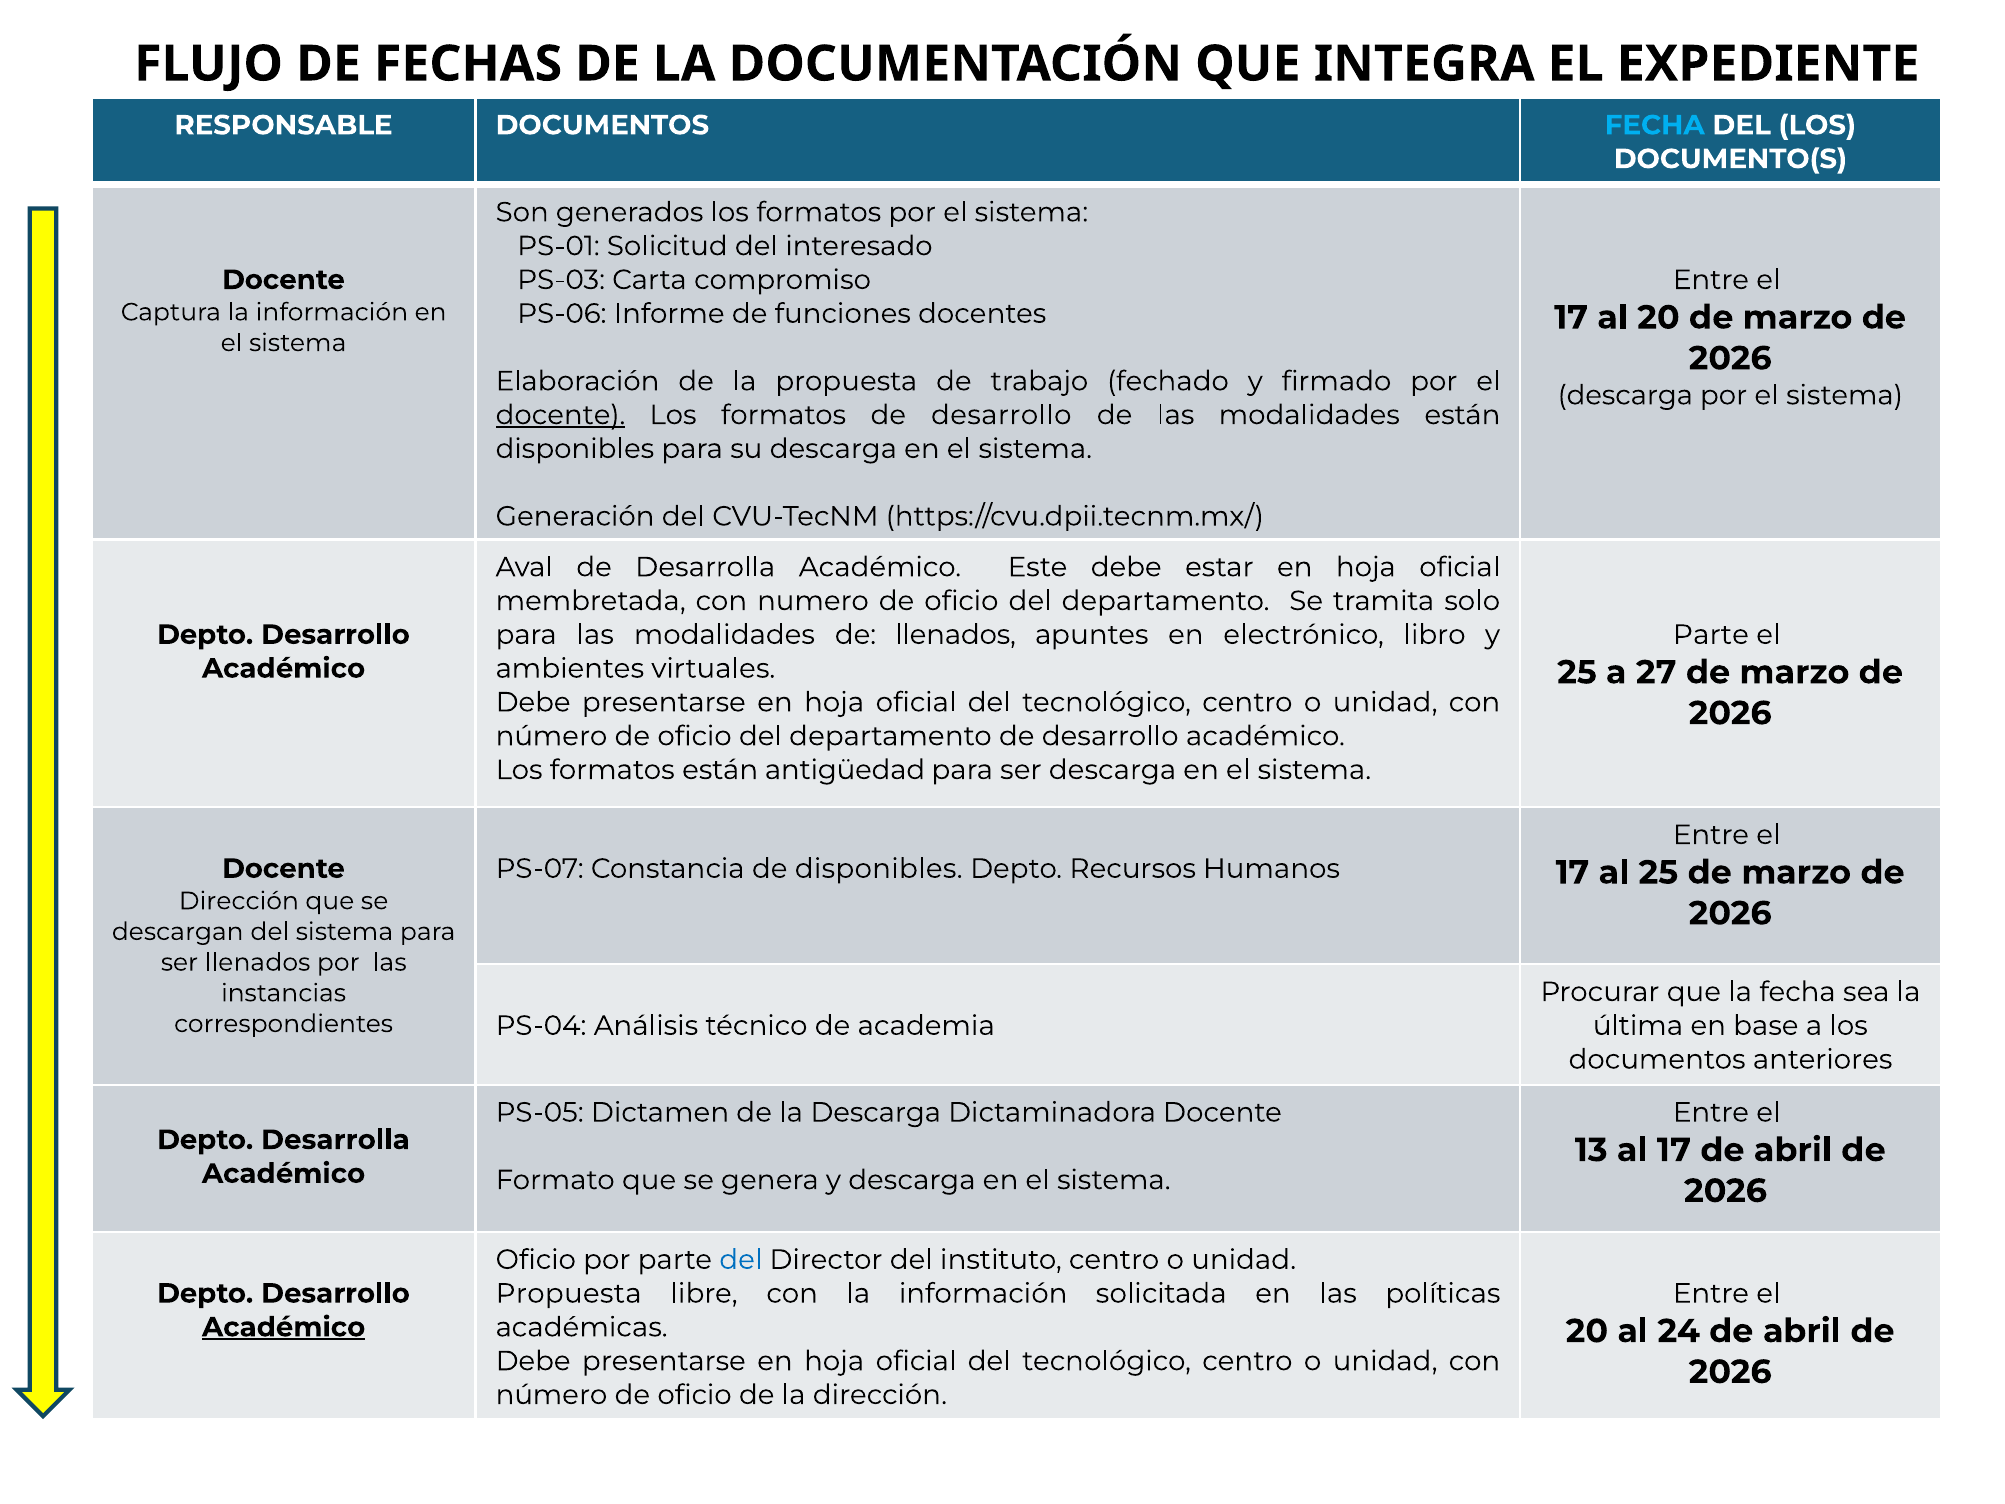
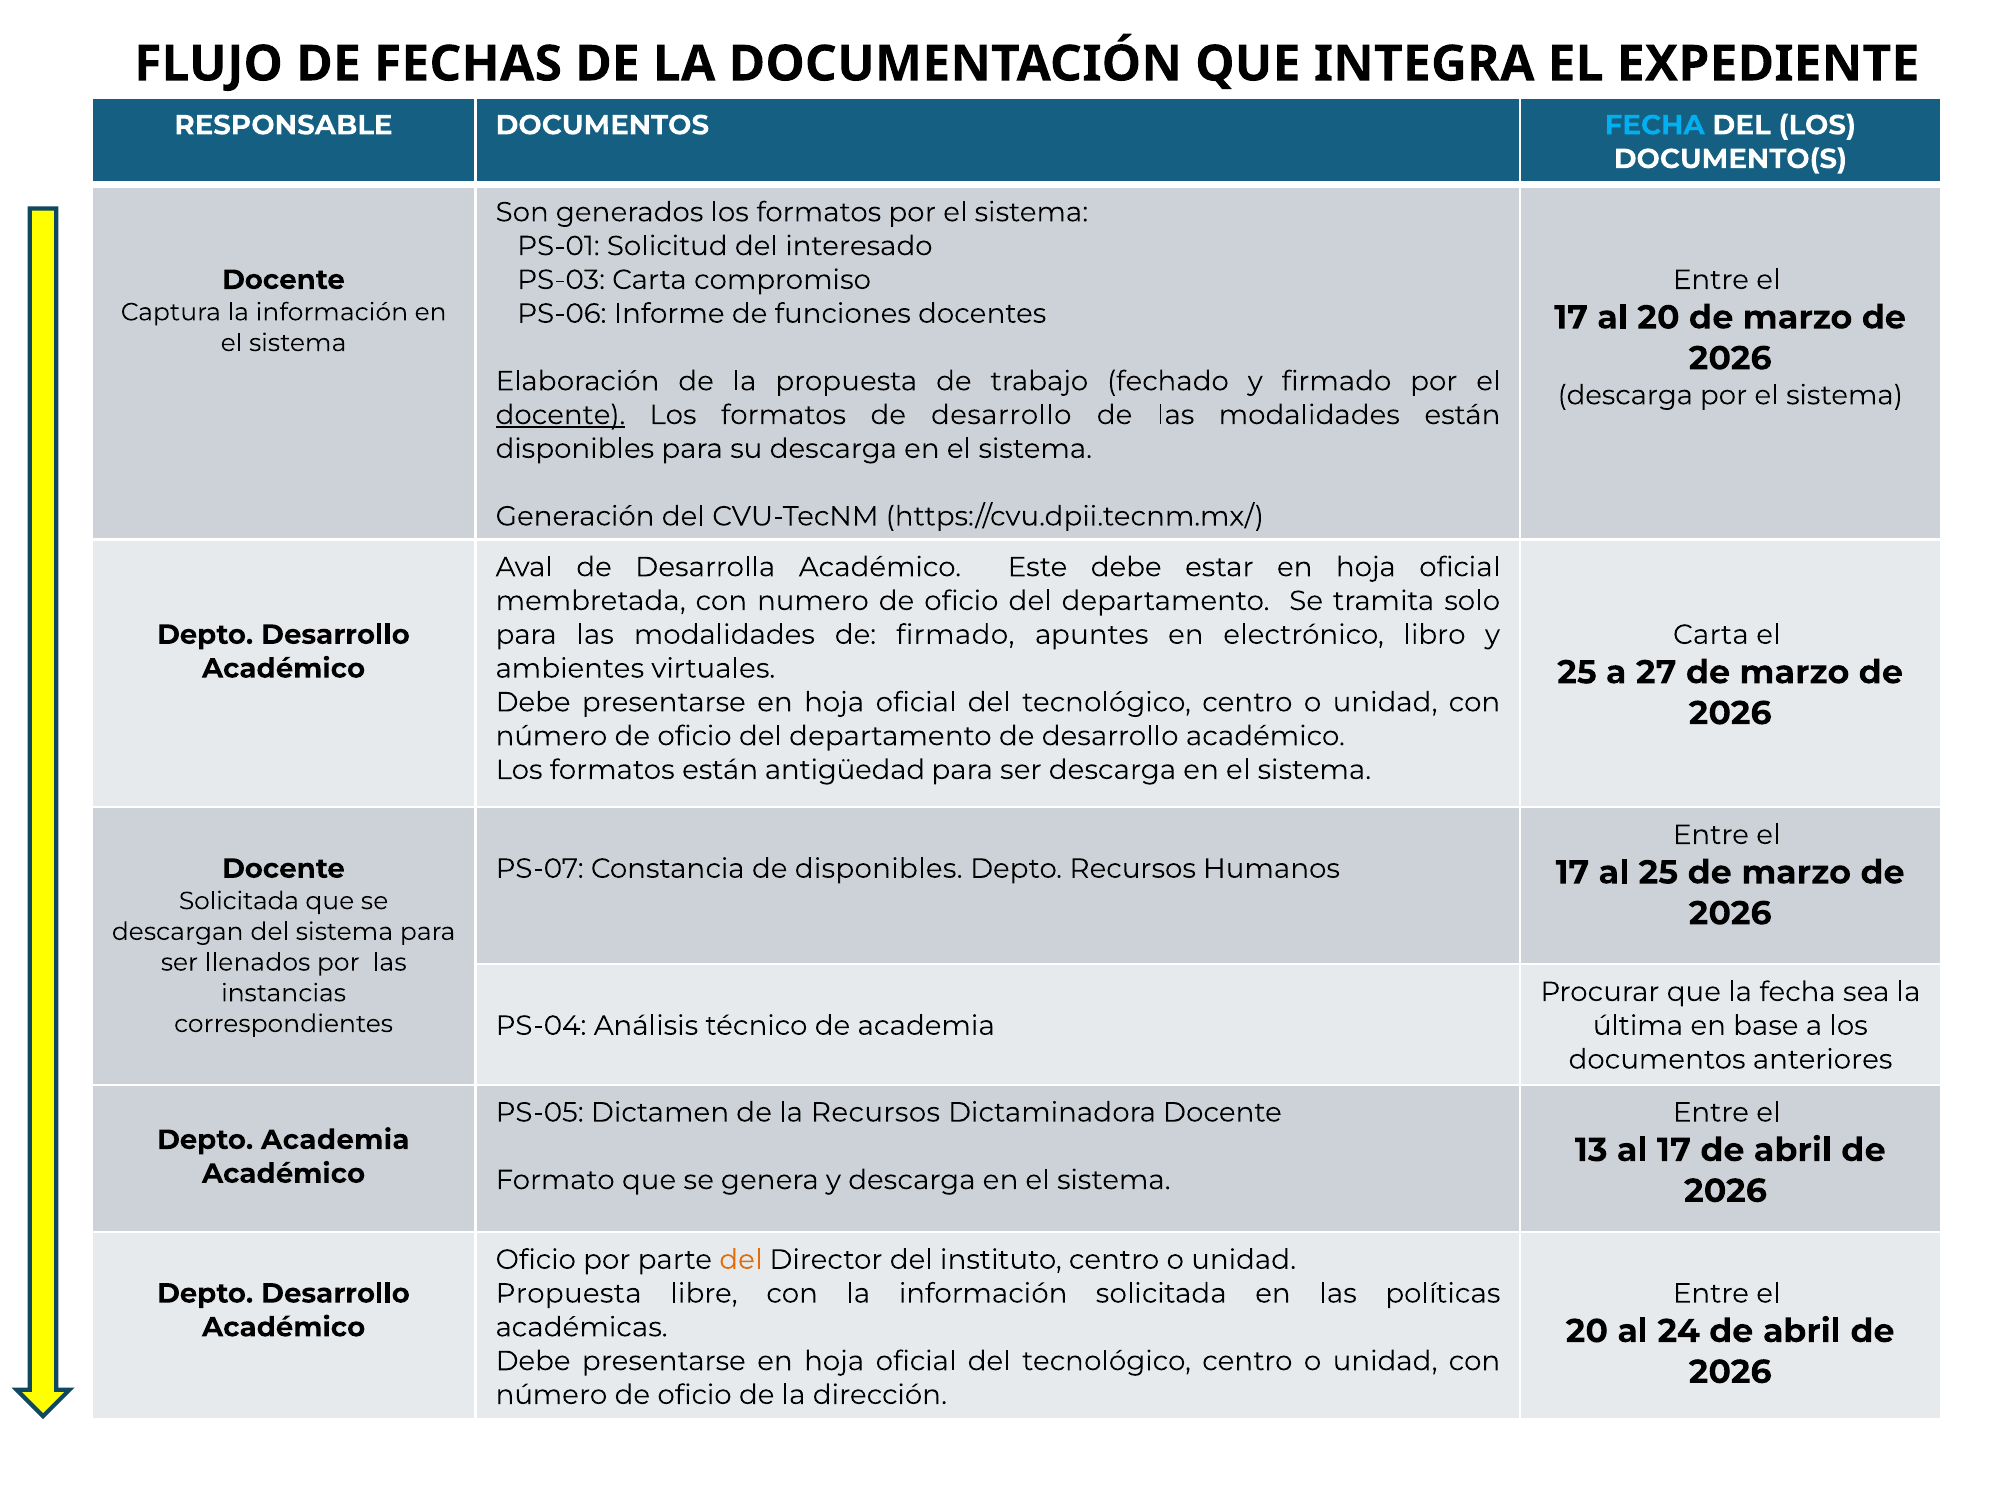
de llenados: llenados -> firmado (955, 635)
Parte: Parte -> Carta (1711, 635)
Dirección: Dirección -> Solicitada (239, 901)
la Descarga: Descarga -> Recursos (875, 1112)
Depto Desarrolla: Desarrolla -> Academia (335, 1140)
del colour: blue -> orange (741, 1259)
Académico underline: present -> none (284, 1327)
